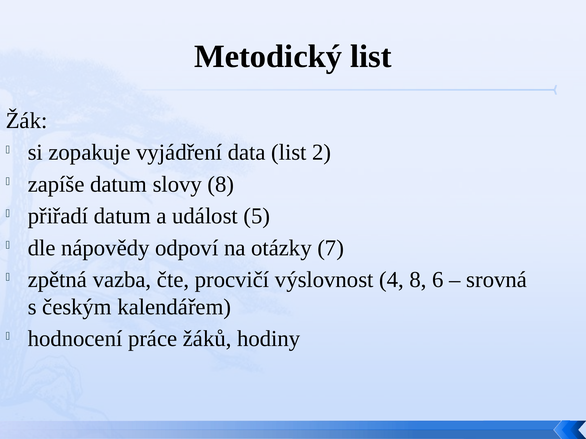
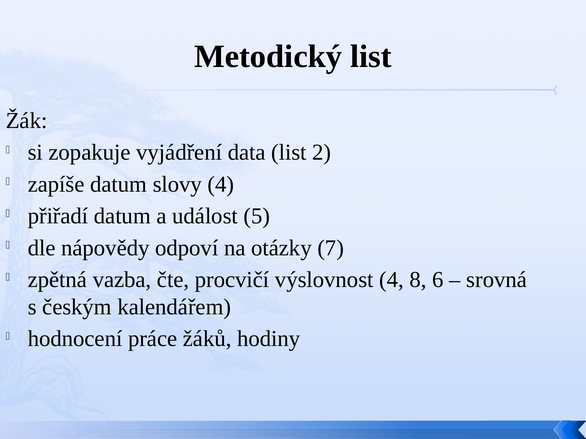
slovy 8: 8 -> 4 (221, 184)
